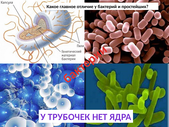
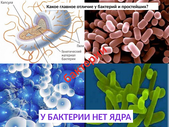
ТРУБОЧЕК: ТРУБОЧЕК -> БАКТЕРИИ (69, 117)
